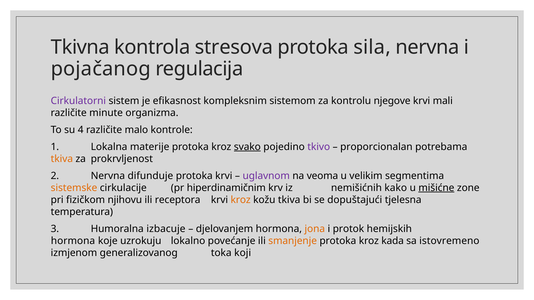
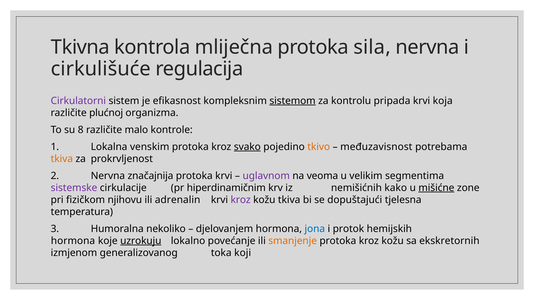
stresova: stresova -> mliječna (234, 47)
pojačanog: pojačanog -> cirkulišuće (101, 69)
sistemom underline: none -> present (293, 101)
njegove: njegove -> pripada (392, 101)
mali: mali -> koja (443, 101)
minute: minute -> plućnoj (106, 113)
4: 4 -> 8 (81, 130)
materije: materije -> venskim (150, 147)
tkivo colour: purple -> orange (319, 147)
proporcionalan: proporcionalan -> međuzavisnost (376, 147)
difunduje: difunduje -> značajnija (150, 176)
sistemske colour: orange -> purple (74, 188)
receptora: receptora -> adrenalin (178, 200)
kroz colour: orange -> purple (241, 200)
izbacuje: izbacuje -> nekoliko (166, 229)
jona colour: orange -> blue (315, 229)
uzrokuju underline: none -> present (141, 241)
protoka kroz kada: kada -> kožu (393, 241)
istovremeno: istovremeno -> ekskretornih (449, 241)
